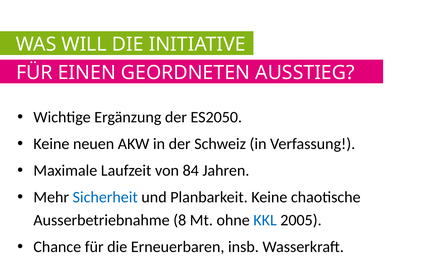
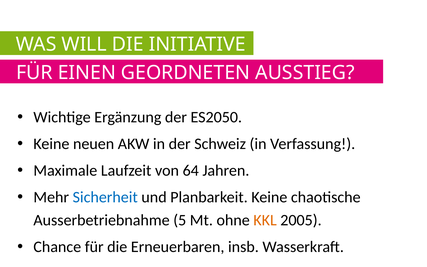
84: 84 -> 64 (191, 171)
8: 8 -> 5 (180, 220)
KKL colour: blue -> orange (265, 220)
